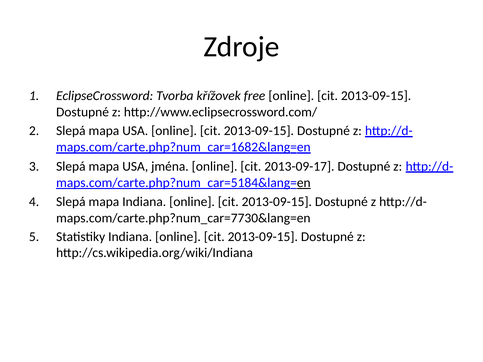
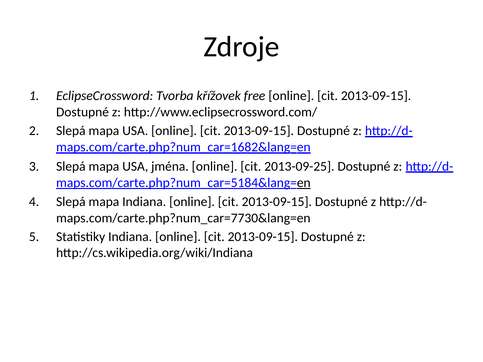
2013-09-17: 2013-09-17 -> 2013-09-25 (299, 166)
